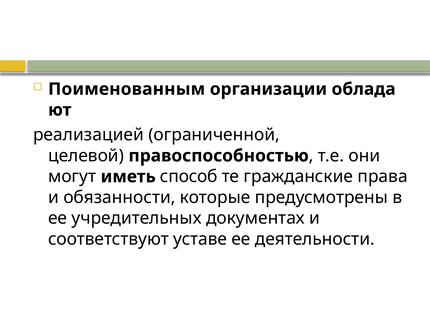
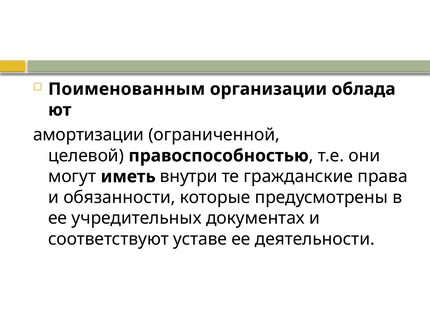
реализацией: реализацией -> амортизации (89, 135)
способ: способ -> внутри (189, 176)
